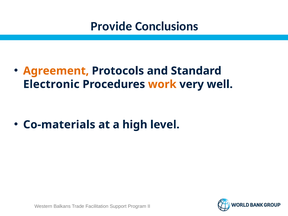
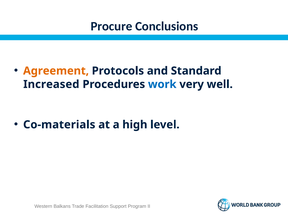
Provide: Provide -> Procure (111, 26)
Electronic: Electronic -> Increased (51, 84)
work colour: orange -> blue (162, 84)
